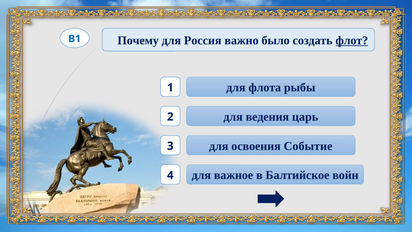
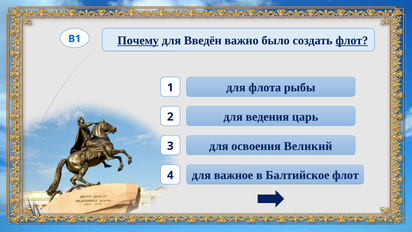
Почему underline: none -> present (138, 40)
Россия: Россия -> Введён (203, 40)
Событие: Событие -> Великий (308, 146)
Балтийское войн: войн -> флот (345, 175)
